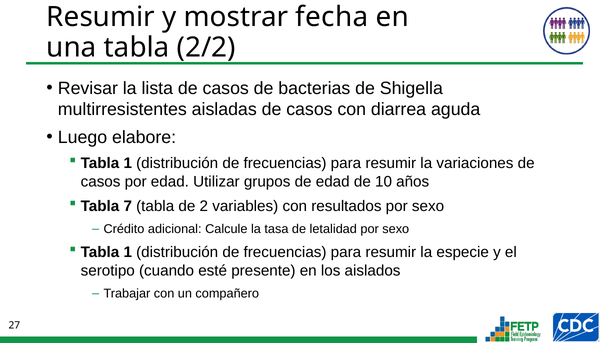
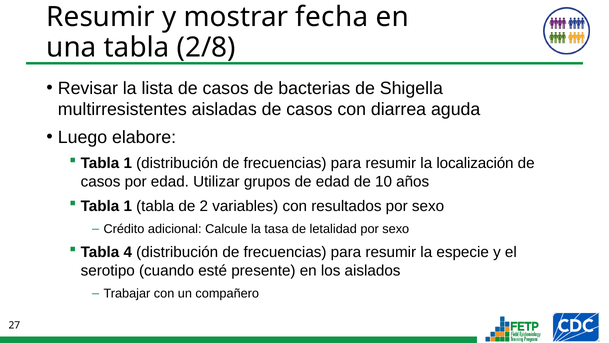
2/2: 2/2 -> 2/8 (206, 47)
variaciones: variaciones -> localización (475, 163)
7: 7 -> 1 (128, 206)
1: 1 -> 4 (128, 252)
